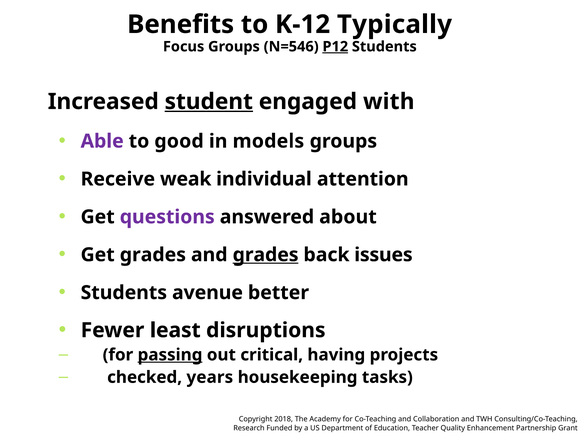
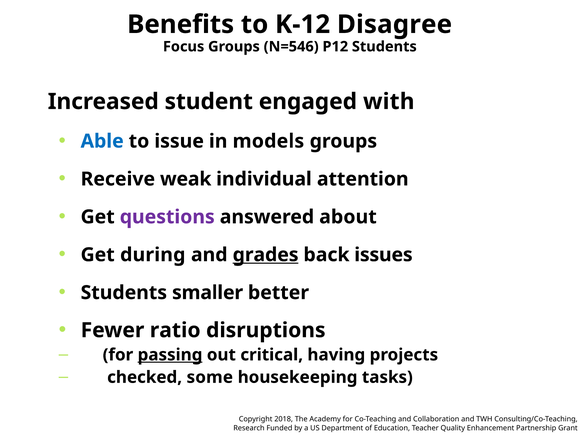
Typically: Typically -> Disagree (395, 24)
P12 underline: present -> none (335, 47)
student underline: present -> none (209, 102)
Able colour: purple -> blue (102, 141)
good: good -> issue (179, 141)
Get grades: grades -> during (153, 255)
avenue: avenue -> smaller (208, 293)
least: least -> ratio (175, 330)
years: years -> some (210, 377)
